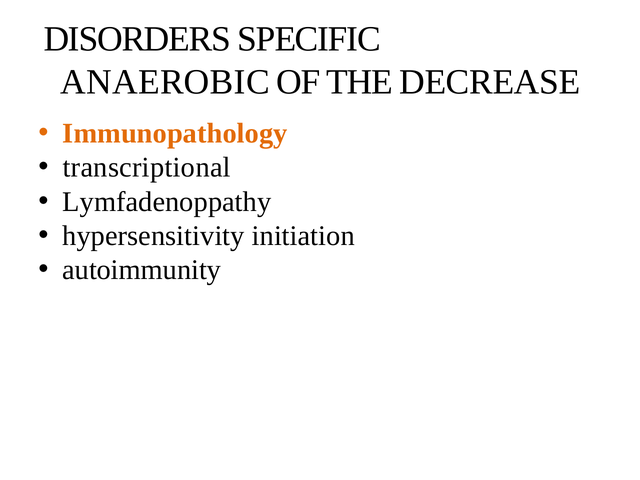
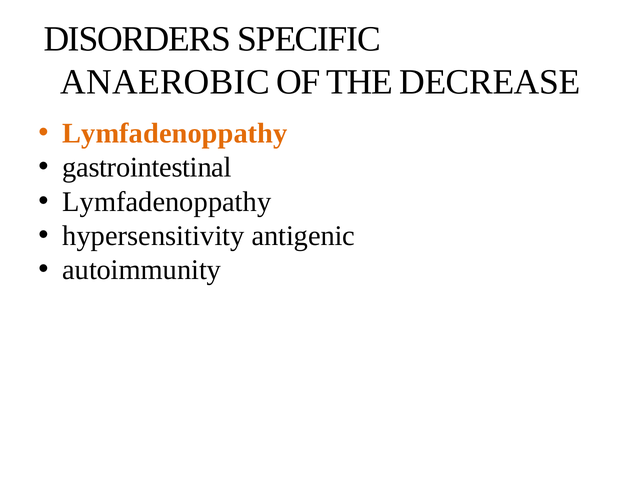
Immunopathology: Immunopathology -> Lymfadenoppathy (175, 133)
transcriptional: transcriptional -> gastrointestinal (147, 167)
initiation: initiation -> antigenic (303, 236)
